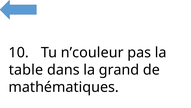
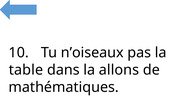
n’couleur: n’couleur -> n’oiseaux (92, 52)
grand: grand -> allons (119, 70)
